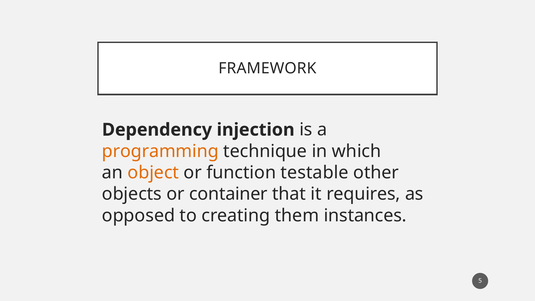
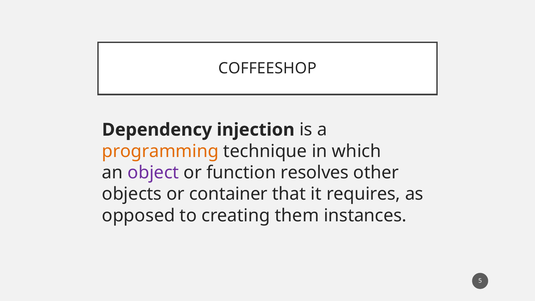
FRAMEWORK: FRAMEWORK -> COFFEESHOP (267, 68)
object colour: orange -> purple (153, 173)
testable: testable -> resolves (315, 173)
